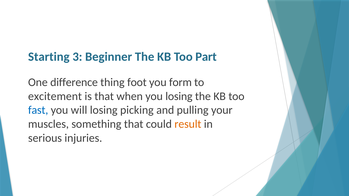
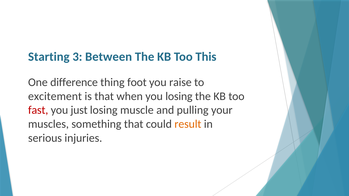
Beginner: Beginner -> Between (109, 57)
Part: Part -> This (206, 57)
form: form -> raise (180, 82)
fast colour: blue -> red (38, 110)
will: will -> just (79, 110)
picking: picking -> muscle (137, 110)
